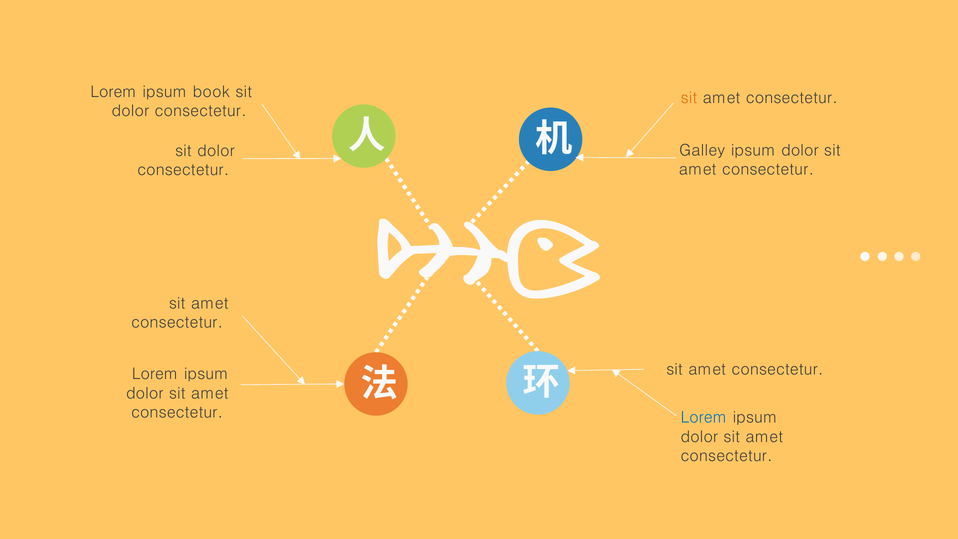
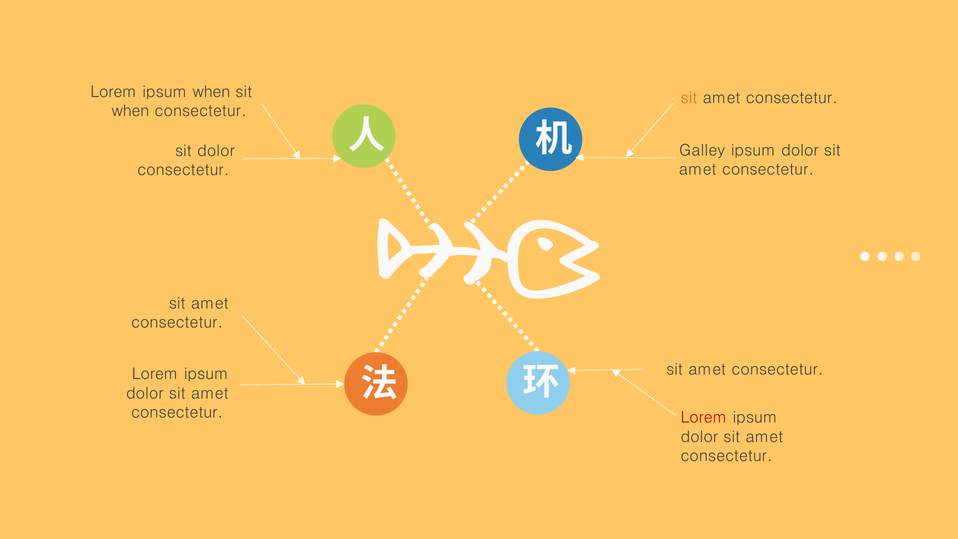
ipsum book: book -> when (211, 92)
dolor: dolor -> when (130, 111)
Lorem colour: blue -> red (704, 418)
